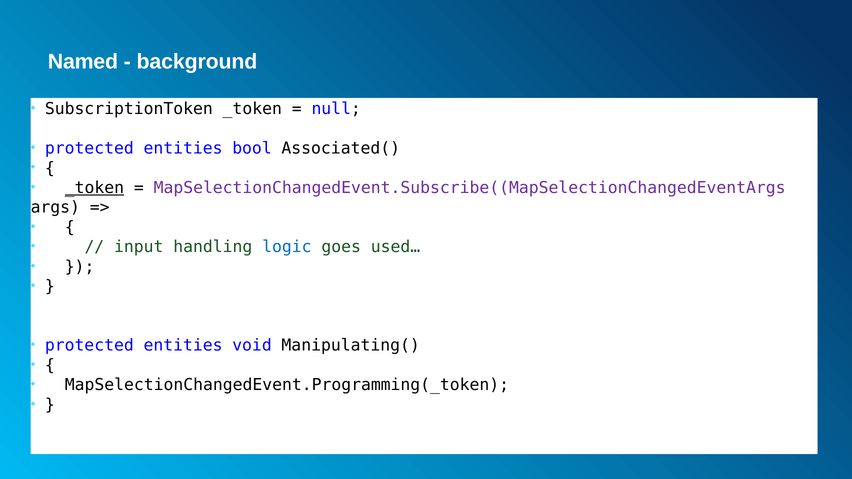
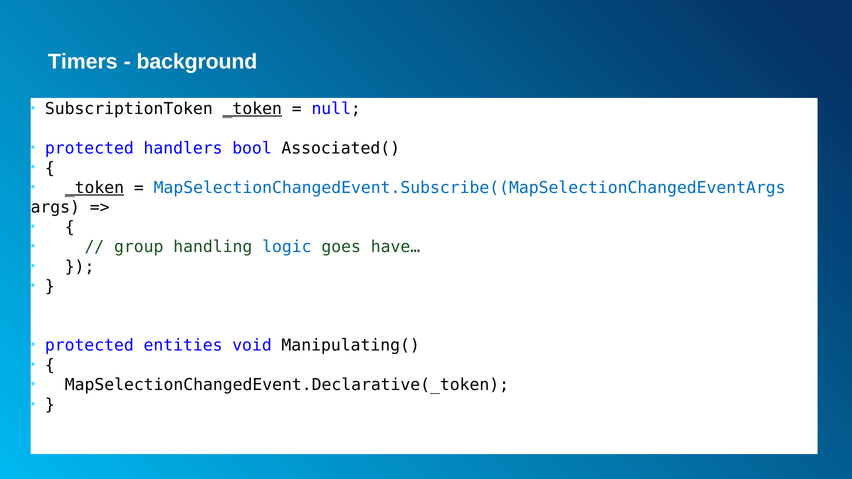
Named: Named -> Timers (83, 62)
_token underline: none -> present (252, 109)
entities: entities -> handlers (183, 148)
MapSelectionChangedEvent.Subscribe((MapSelectionChangedEventArgs colour: purple -> blue (470, 188)
input: input -> group (139, 247)
used…: used… -> have… (395, 247)
MapSelectionChangedEvent.Programming(_token: MapSelectionChangedEvent.Programming(_token -> MapSelectionChangedEvent.Declarative(_token (287, 385)
